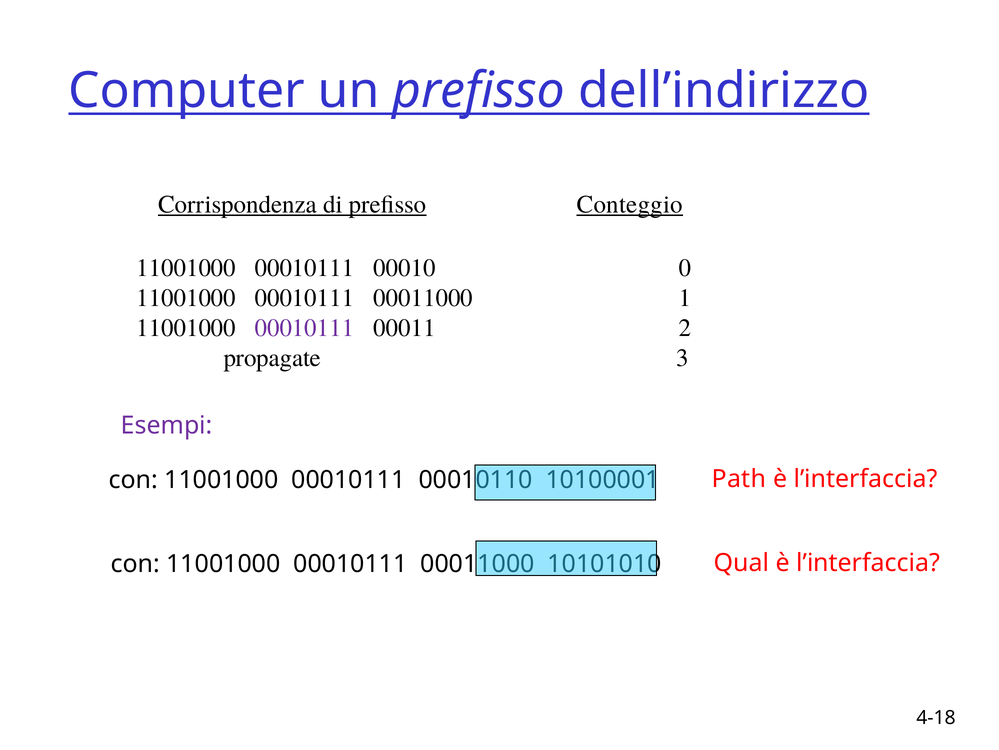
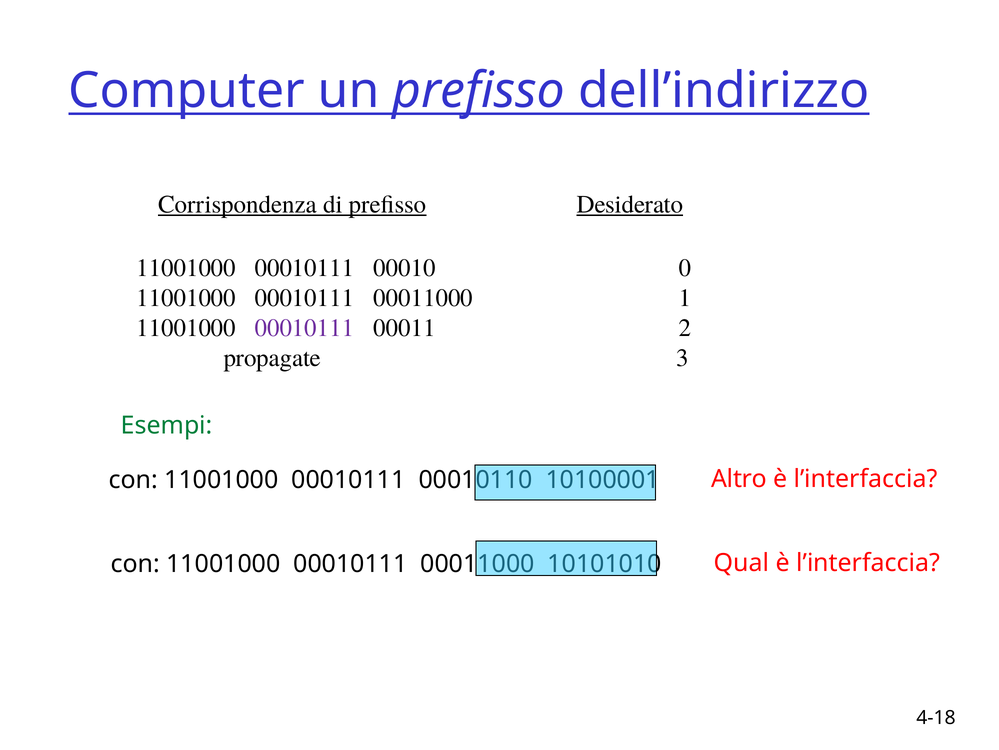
Conteggio: Conteggio -> Desiderato (630, 204)
Esempi colour: purple -> green (167, 425)
Path: Path -> Altro (739, 478)
